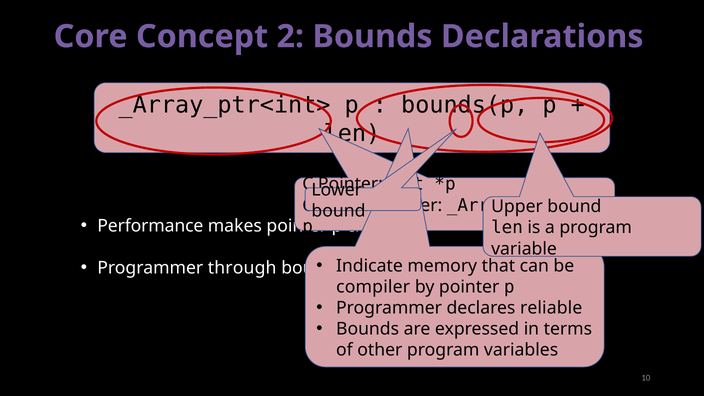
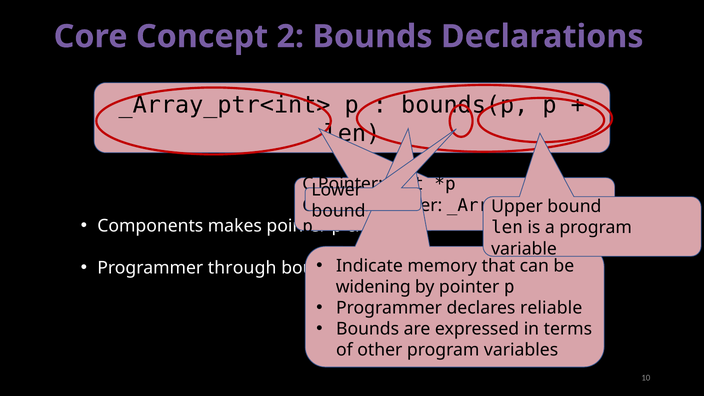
Performance: Performance -> Components (150, 226)
compiler: compiler -> widening (373, 287)
